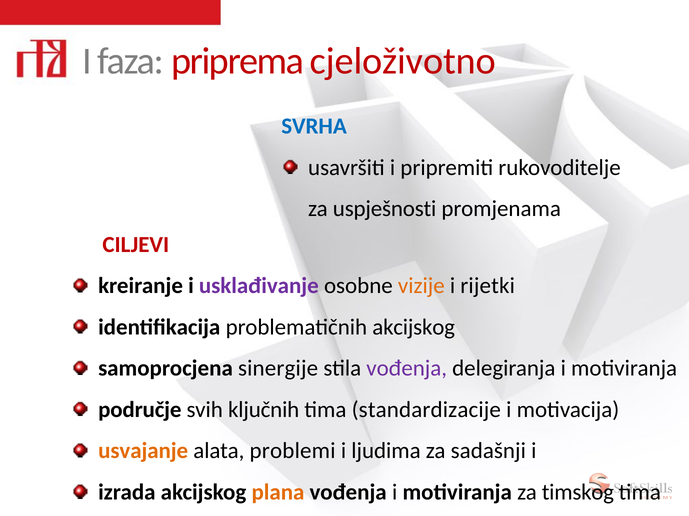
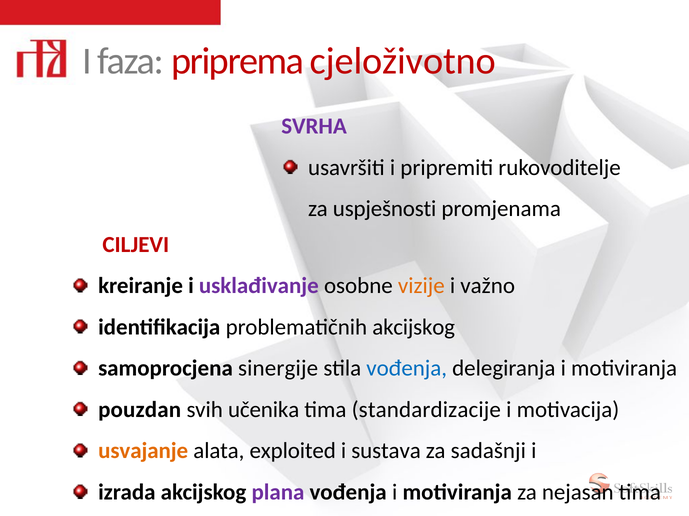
SVRHA colour: blue -> purple (314, 126)
rijetki: rijetki -> važno (488, 286)
vođenja colour: purple -> blue (407, 369)
područje: područje -> pouzdan (140, 410)
ključnih: ključnih -> učenika (264, 410)
problemi: problemi -> exploited (293, 452)
ljudima: ljudima -> sustava (386, 452)
plana colour: orange -> purple (278, 493)
timskog: timskog -> nejasan (578, 493)
